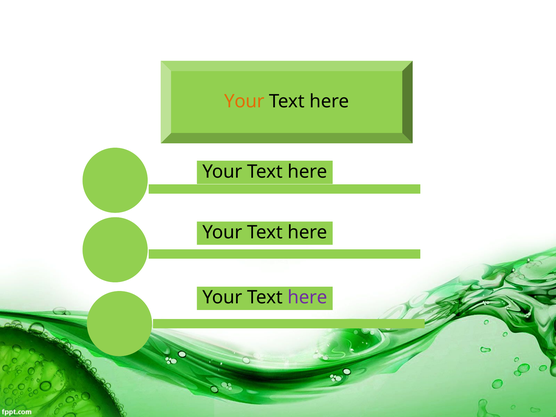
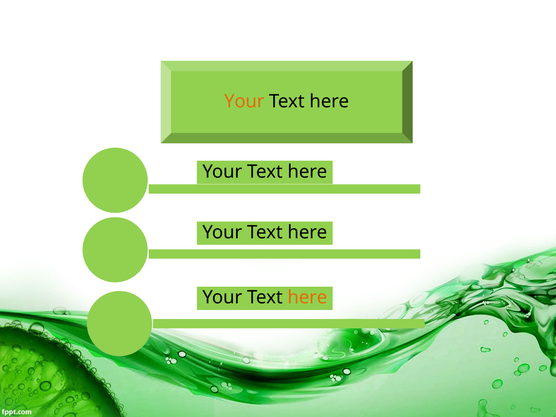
here colour: purple -> orange (307, 298)
